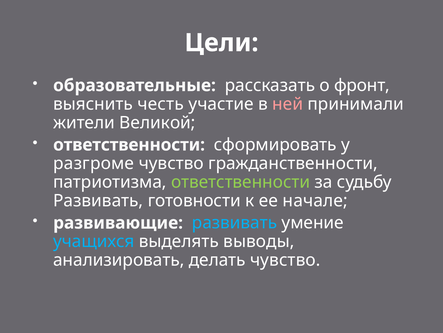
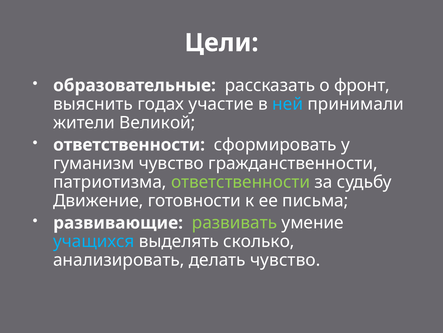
честь: честь -> годах (161, 104)
ней colour: pink -> light blue (288, 104)
разгроме: разгроме -> гуманизм (94, 163)
Развивать: Развивать -> Движение (98, 200)
начале: начале -> письма (315, 200)
развивать colour: light blue -> light green (235, 222)
выводы: выводы -> сколько (259, 241)
